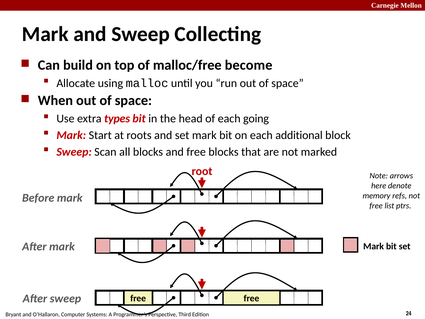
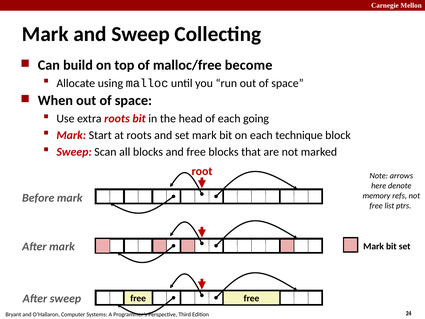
extra types: types -> roots (117, 119)
additional: additional -> technique (299, 135)
